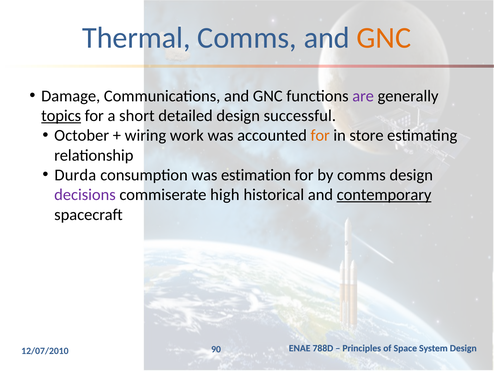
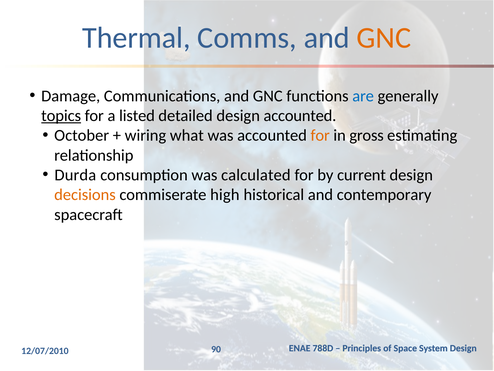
are colour: purple -> blue (363, 96)
short: short -> listed (137, 116)
design successful: successful -> accounted (300, 116)
work: work -> what (187, 135)
store: store -> gross (367, 135)
estimation: estimation -> calculated (256, 175)
by comms: comms -> current (361, 175)
decisions colour: purple -> orange (85, 195)
contemporary underline: present -> none (384, 195)
